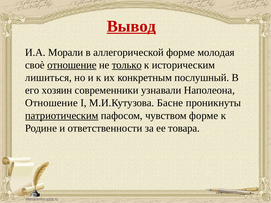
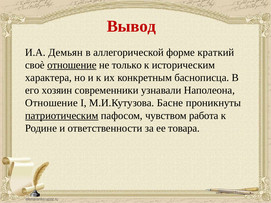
Вывод underline: present -> none (131, 26)
Морали: Морали -> Демьян (66, 52)
молодая: молодая -> краткий (216, 52)
только underline: present -> none (127, 65)
лишиться: лишиться -> характера (48, 78)
послушный: послушный -> баснописца (202, 78)
чувством форме: форме -> работа (204, 116)
